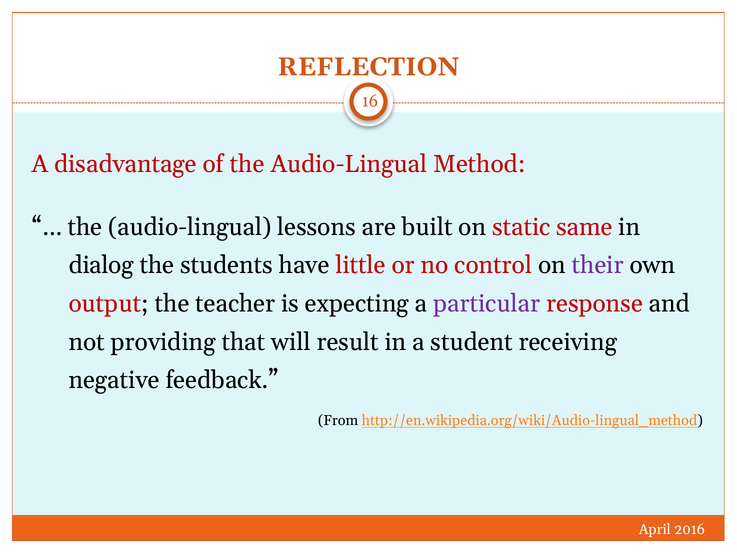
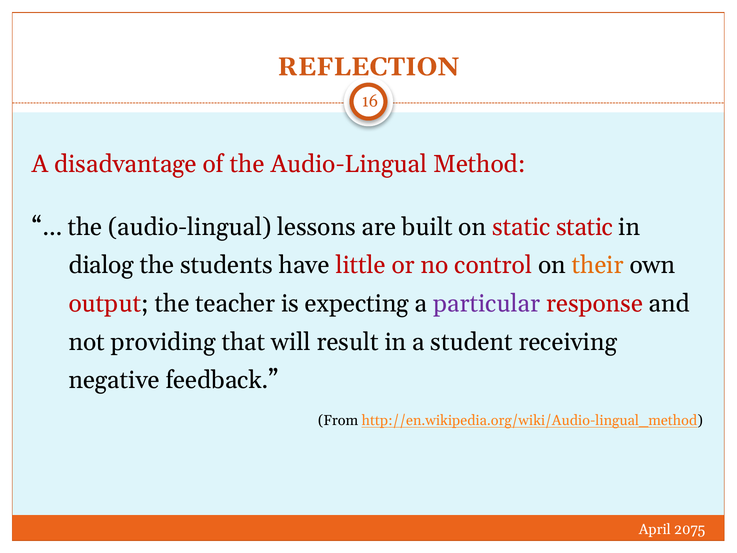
static same: same -> static (585, 227)
their colour: purple -> orange (598, 265)
2016: 2016 -> 2075 (690, 529)
